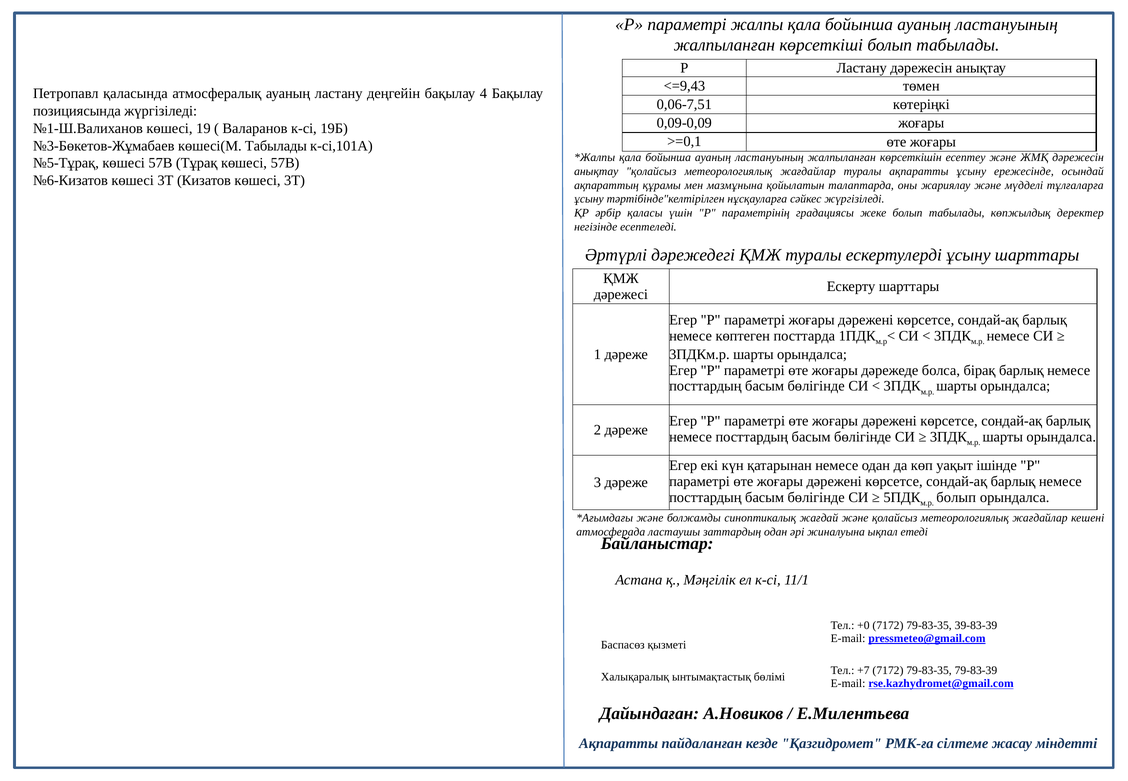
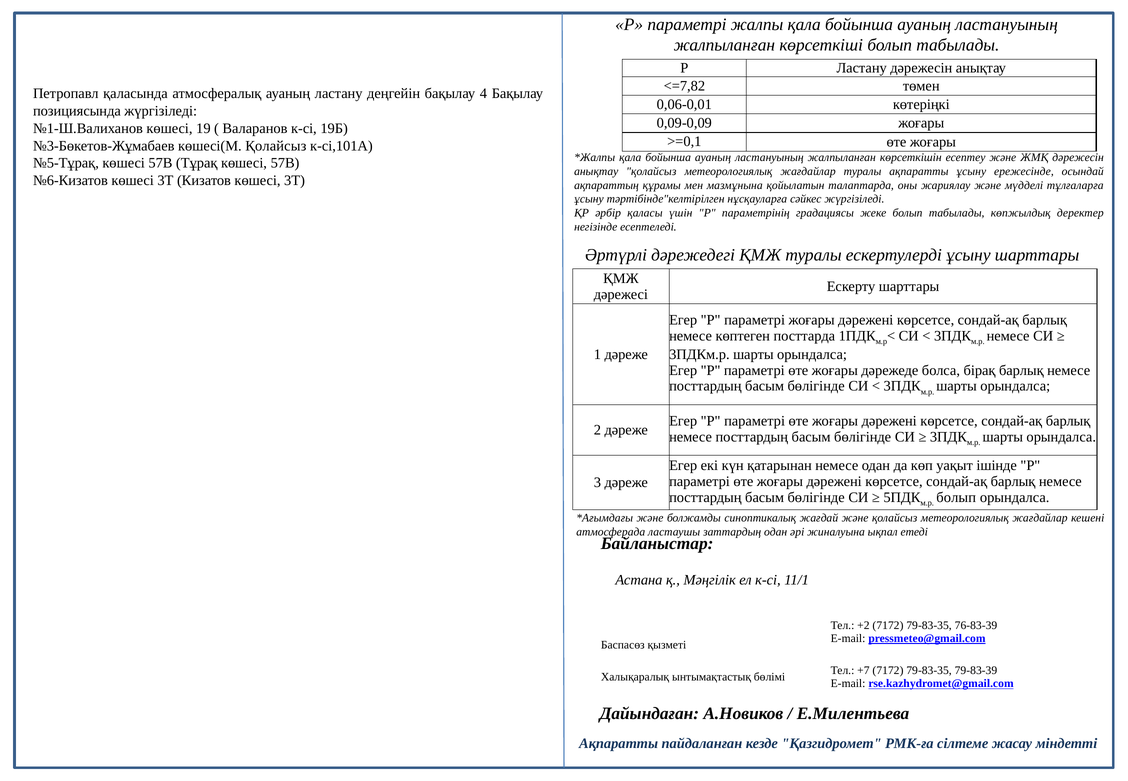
<=9,43: <=9,43 -> <=7,82 (684, 86)
0,06-7,51: 0,06-7,51 -> 0,06-0,01 (684, 104)
көшесі(М Табылады: Табылады -> Қолайсыз (276, 146)
+0: +0 -> +2 (863, 626)
39-83-39: 39-83-39 -> 76-83-39 (976, 626)
